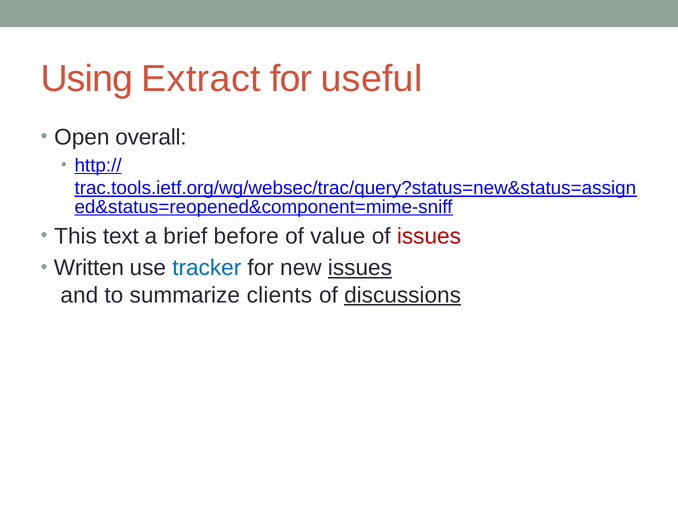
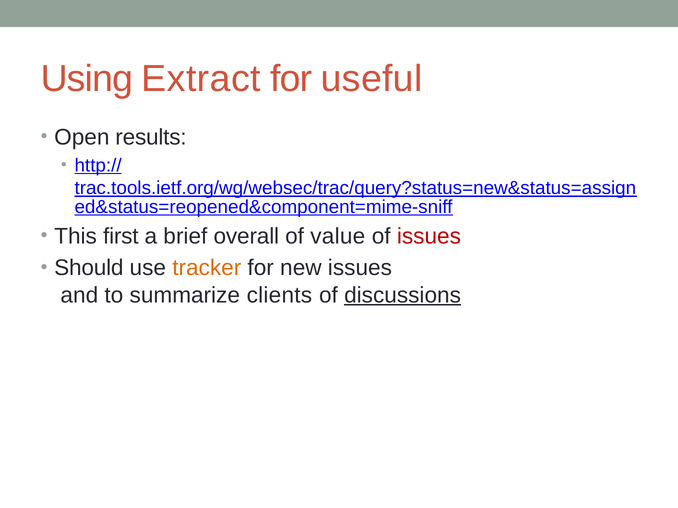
overall: overall -> results (151, 137)
text: text -> first (121, 237)
before: before -> overall (246, 237)
Written: Written -> Should (89, 268)
tracker colour: blue -> orange (207, 268)
issues underline: present -> none (360, 268)
